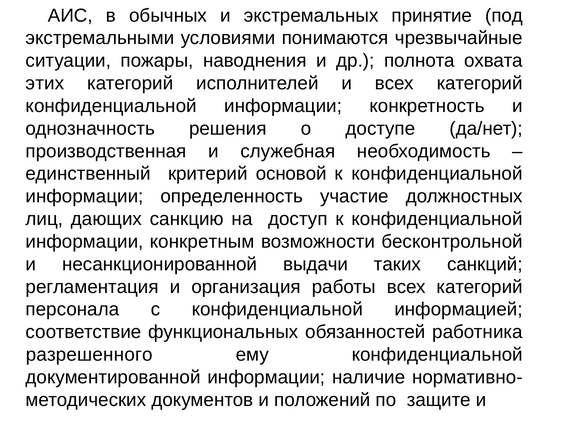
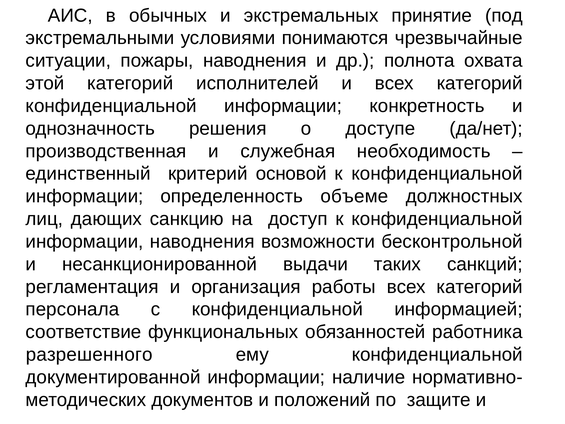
этих: этих -> этой (45, 83)
участие: участие -> объеме (354, 196)
информации конкретным: конкретным -> наводнения (202, 241)
